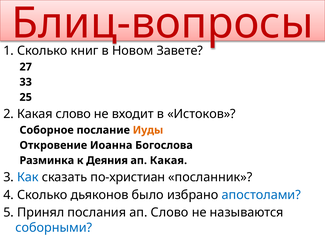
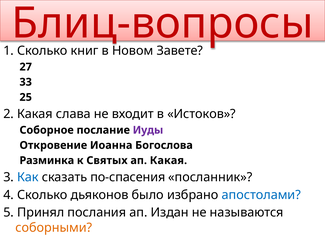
Какая слово: слово -> слава (73, 114)
Иуды colour: orange -> purple (148, 130)
Деяния: Деяния -> Святых (107, 160)
по-христиан: по-христиан -> по-спасения (128, 177)
ап Слово: Слово -> Издан (170, 212)
соборными colour: blue -> orange (54, 227)
